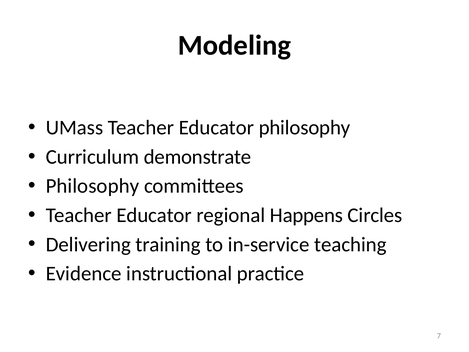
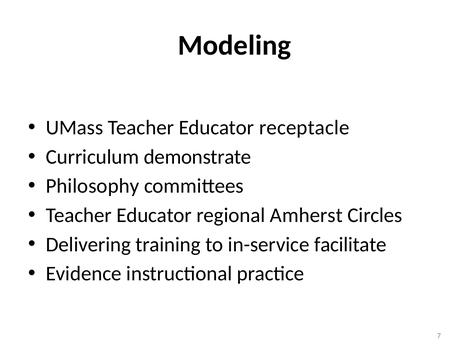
Educator philosophy: philosophy -> receptacle (304, 128)
Happens: Happens -> Amherst (306, 215)
teaching: teaching -> facilitate (350, 244)
